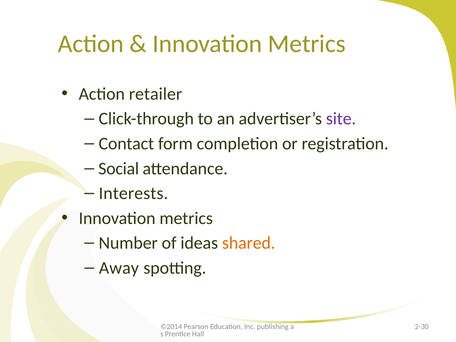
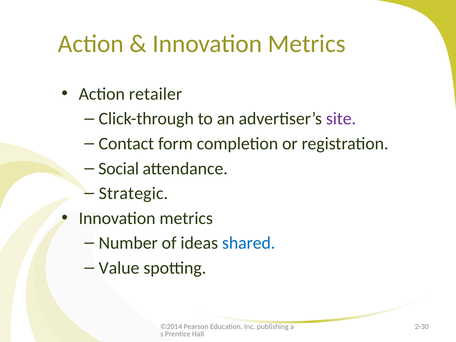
Interests: Interests -> Strategic (133, 193)
shared colour: orange -> blue (249, 243)
Away: Away -> Value (119, 268)
